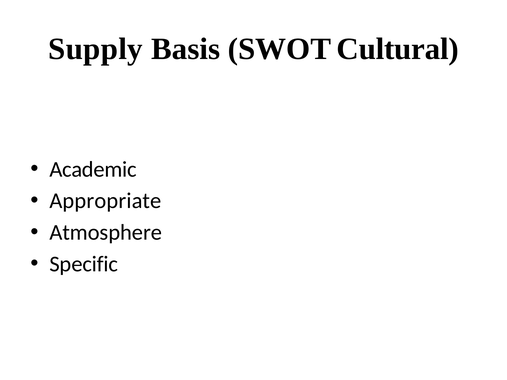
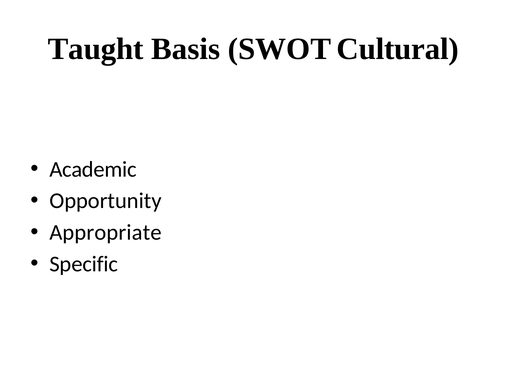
Supply: Supply -> Taught (96, 49)
Appropriate: Appropriate -> Opportunity (106, 201)
Atmosphere: Atmosphere -> Appropriate (106, 233)
